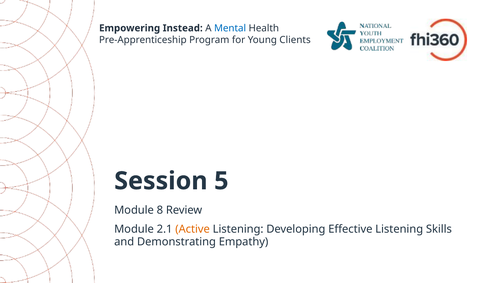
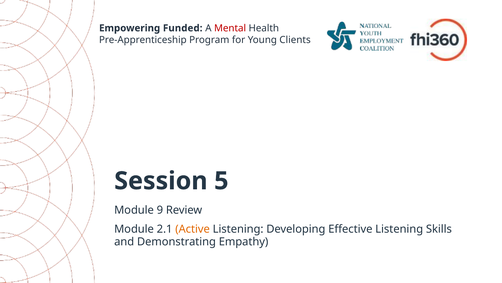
Instead: Instead -> Funded (183, 28)
Mental colour: blue -> red (230, 28)
8: 8 -> 9 (160, 210)
